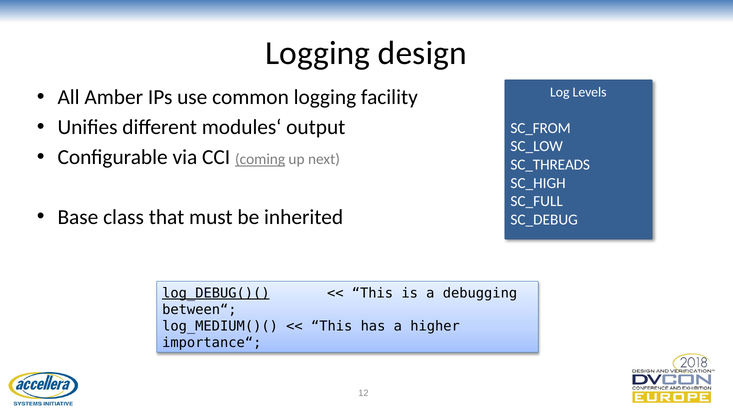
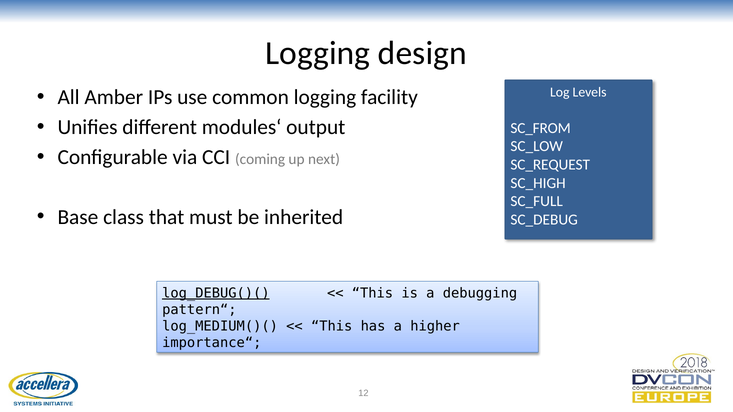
coming underline: present -> none (260, 159)
SC_THREADS: SC_THREADS -> SC_REQUEST (550, 165)
between“: between“ -> pattern“ (199, 310)
